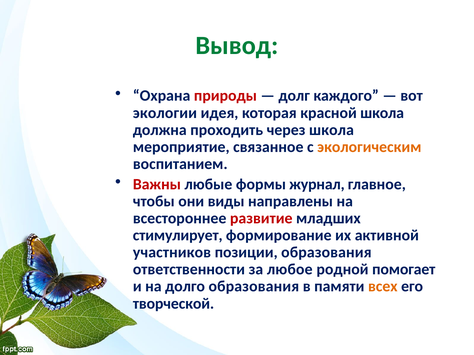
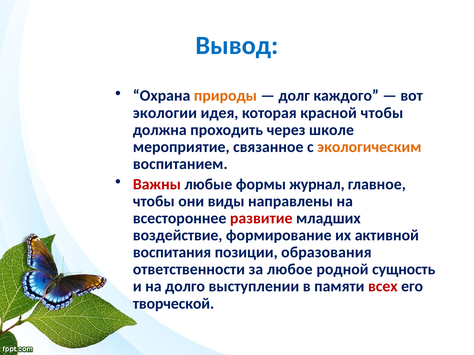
Вывод colour: green -> blue (237, 46)
природы colour: red -> orange (225, 96)
красной школа: школа -> чтобы (382, 113)
через школа: школа -> школе (332, 130)
стимулирует: стимулирует -> воздействие (178, 236)
участников: участников -> воспитания (172, 253)
помогает: помогает -> сущность (404, 270)
долго образования: образования -> выступлении (254, 287)
всех colour: orange -> red (383, 287)
